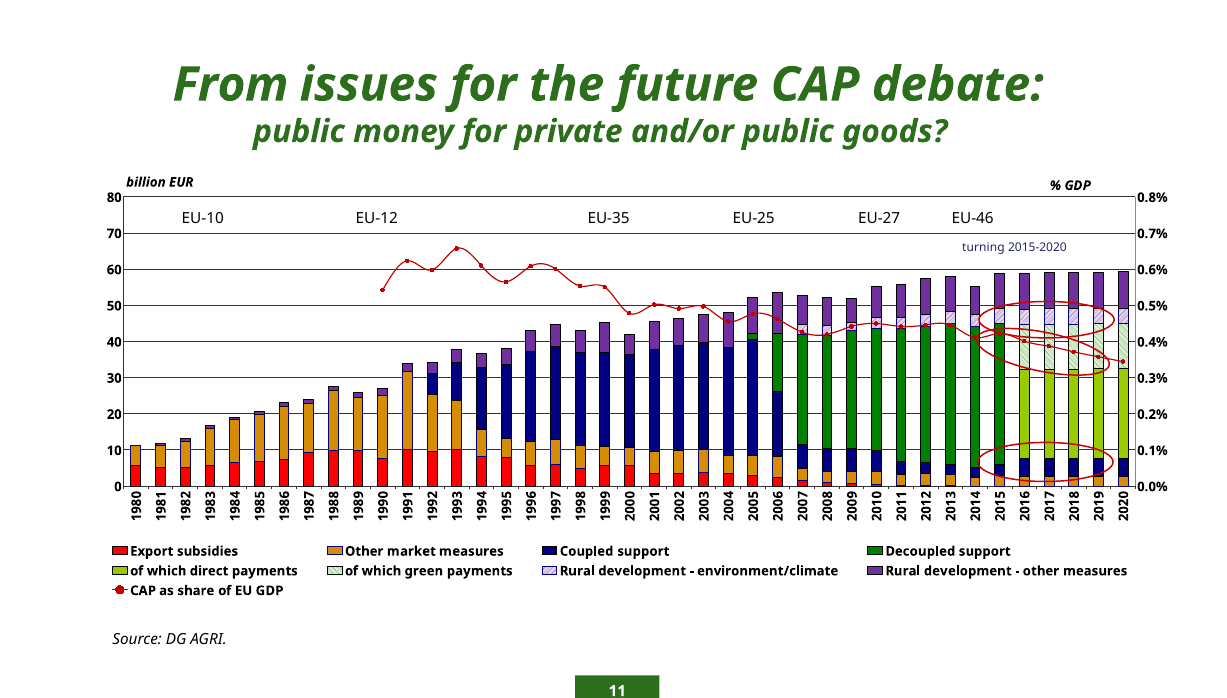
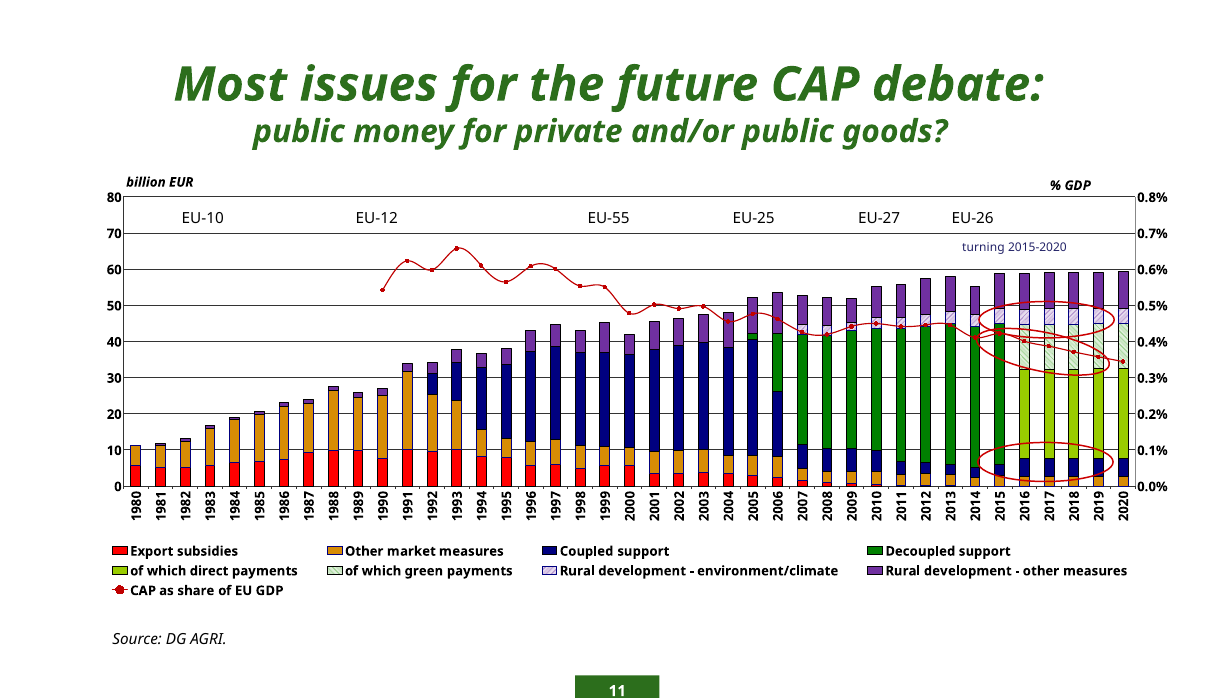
From: From -> Most (230, 85)
EU-35: EU-35 -> EU-55 (609, 218)
EU-46: EU-46 -> EU-26 (973, 218)
